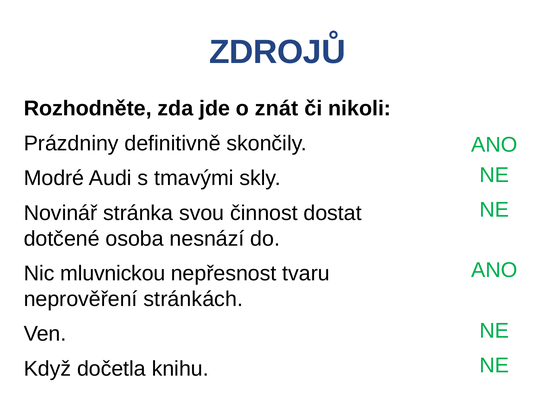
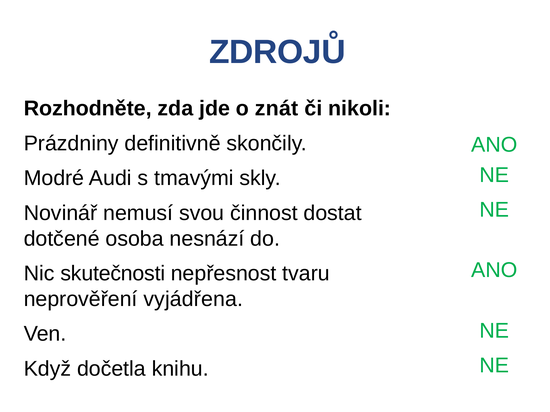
stránka: stránka -> nemusí (138, 213)
mluvnickou: mluvnickou -> skutečnosti (113, 274)
stránkách: stránkách -> vyjádřena (193, 299)
